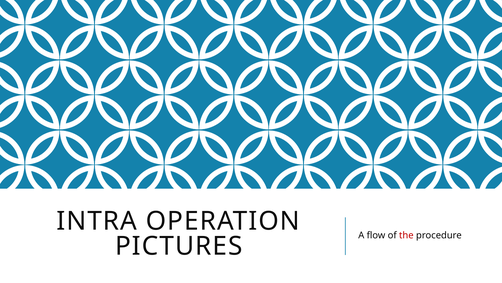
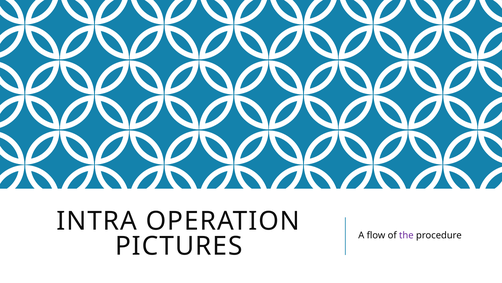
the colour: red -> purple (406, 235)
